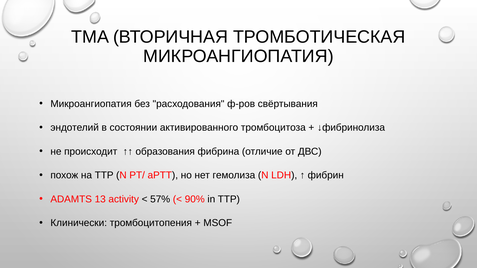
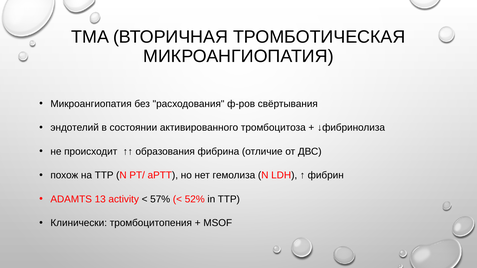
90%: 90% -> 52% (195, 199)
